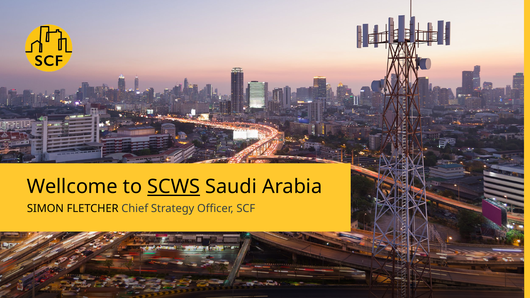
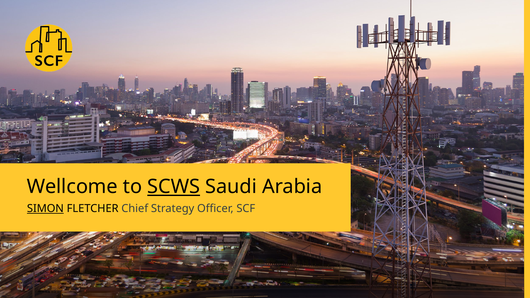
SIMON underline: none -> present (45, 209)
